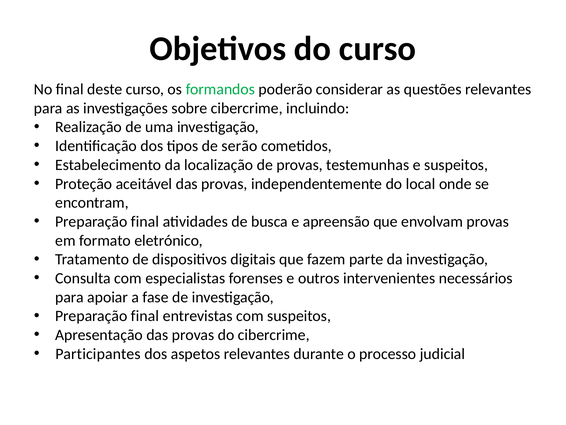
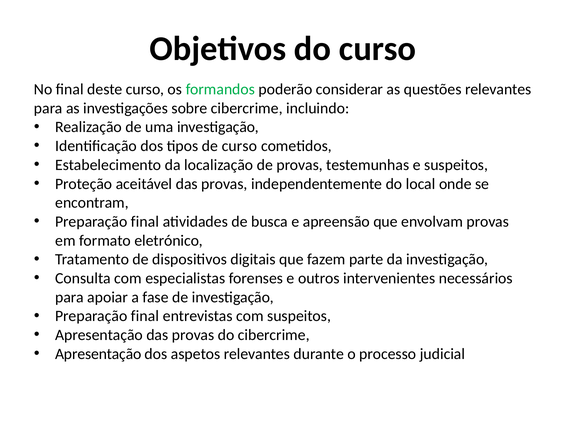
de serão: serão -> curso (239, 146)
Participantes: Participantes -> Apresentação (98, 353)
